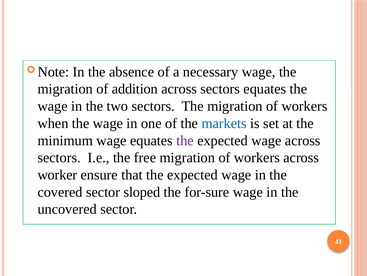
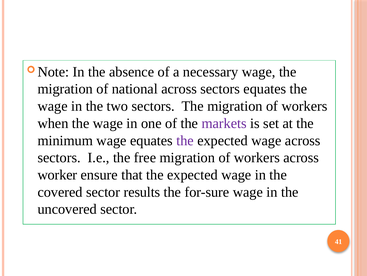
addition: addition -> national (135, 89)
markets colour: blue -> purple (224, 123)
sloped: sloped -> results (142, 192)
